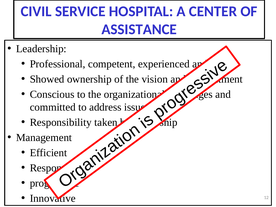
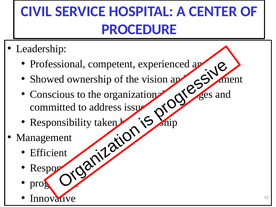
ASSISTANCE: ASSISTANCE -> PROCEDURE (139, 29)
